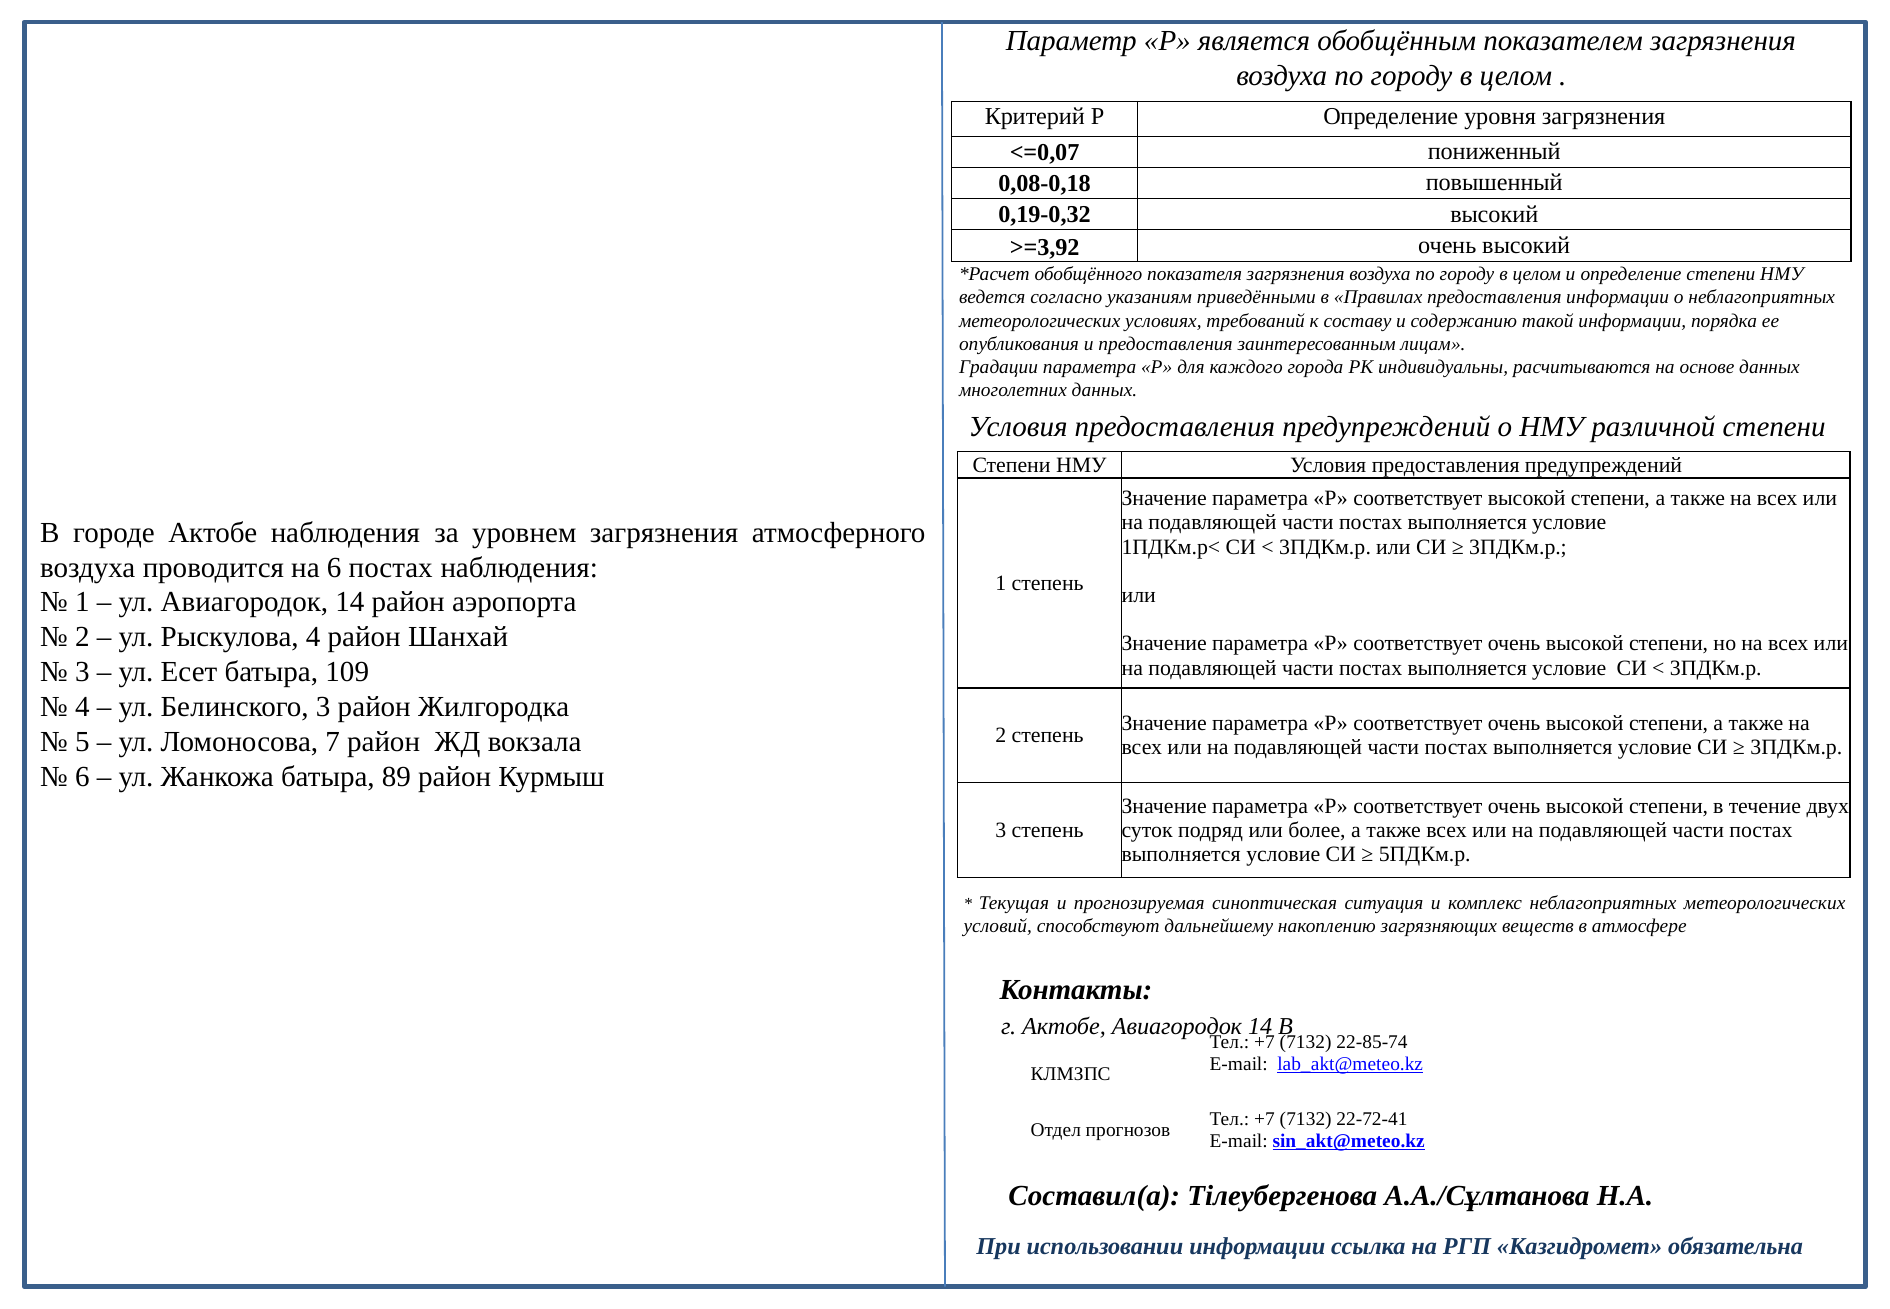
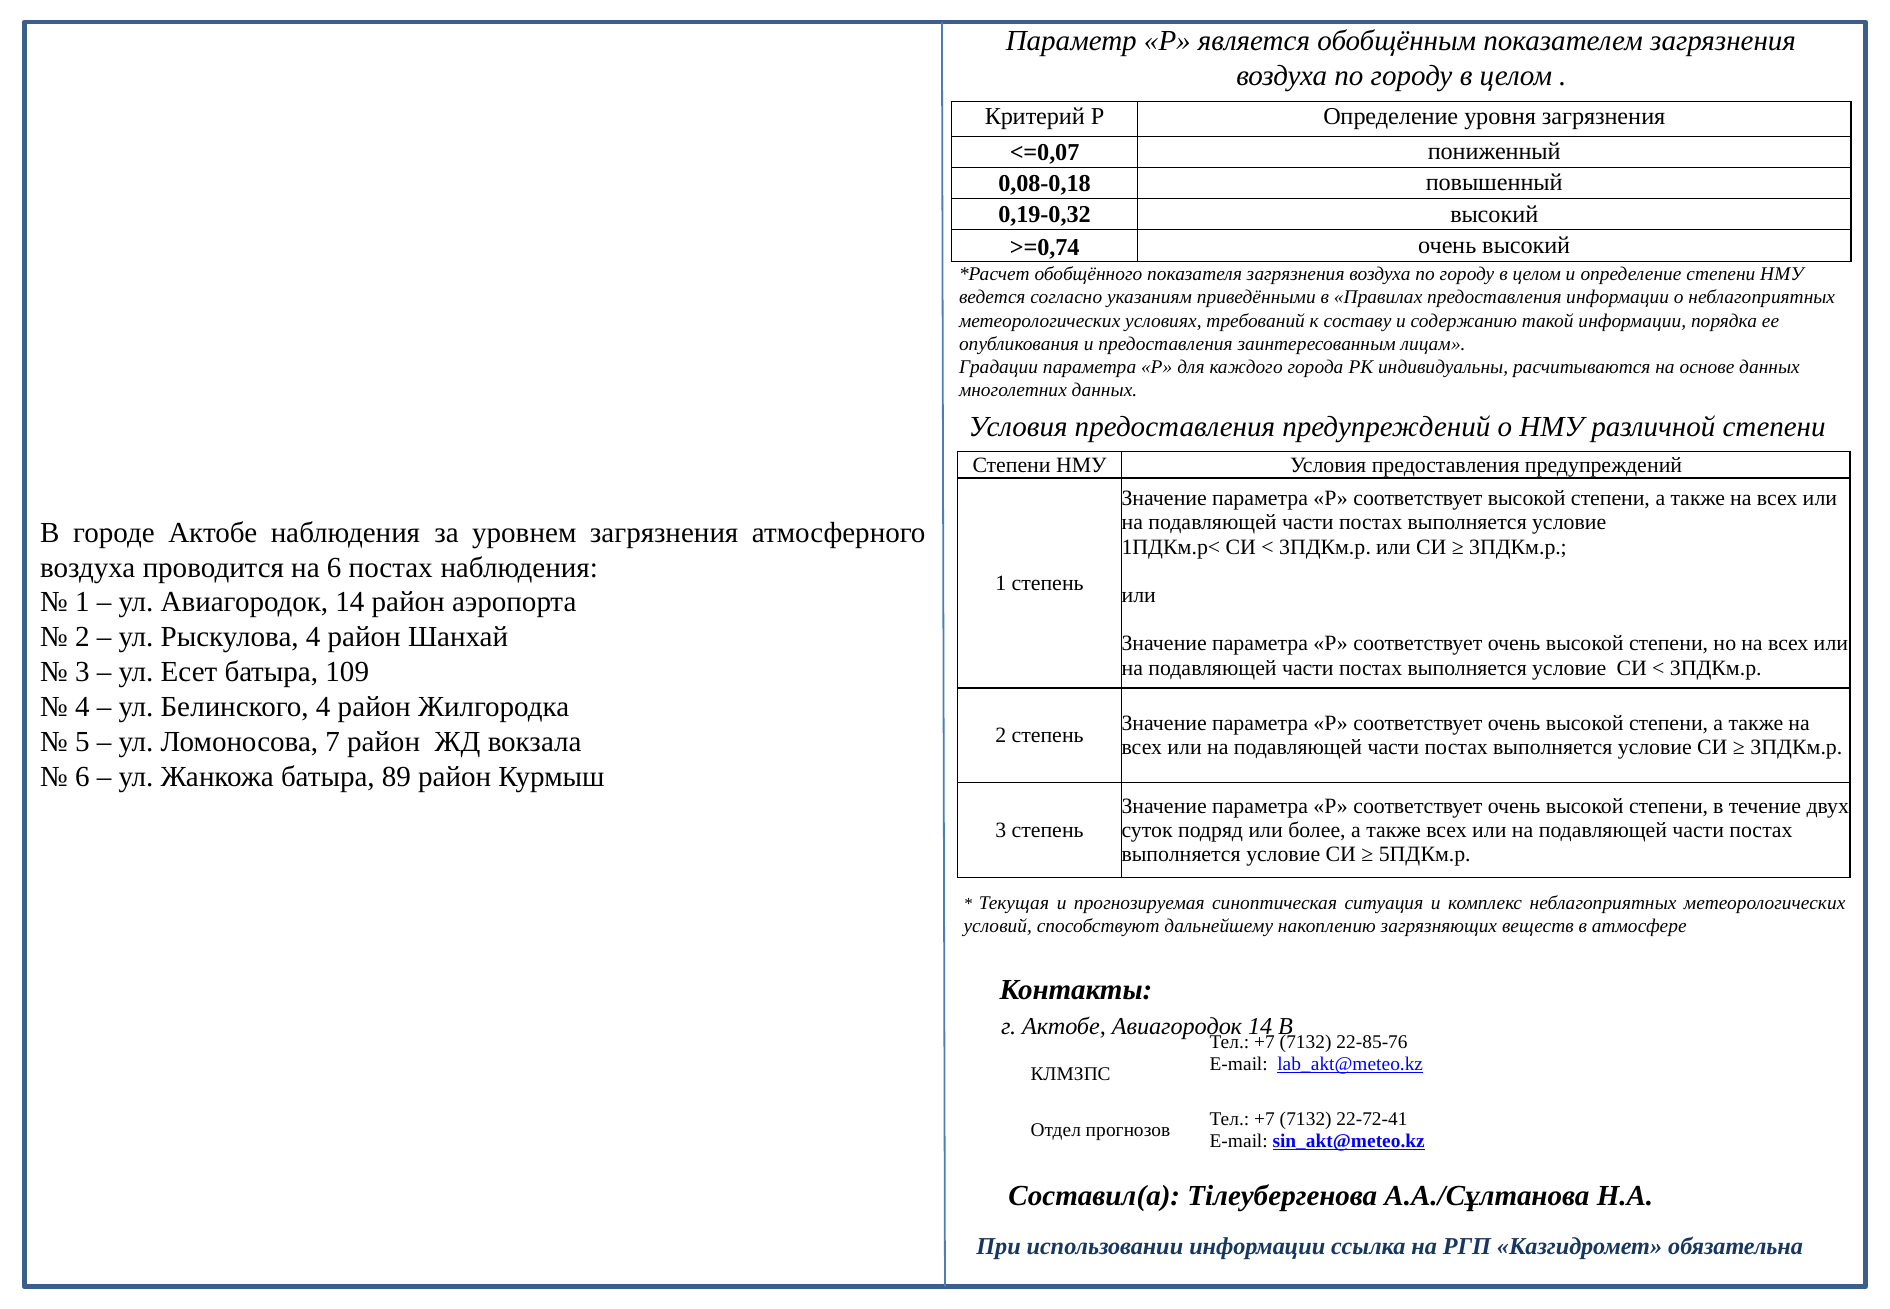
>=3,92: >=3,92 -> >=0,74 (1045, 248)
Белинского 3: 3 -> 4 (323, 707)
22-85-74: 22-85-74 -> 22-85-76 (1372, 1042)
